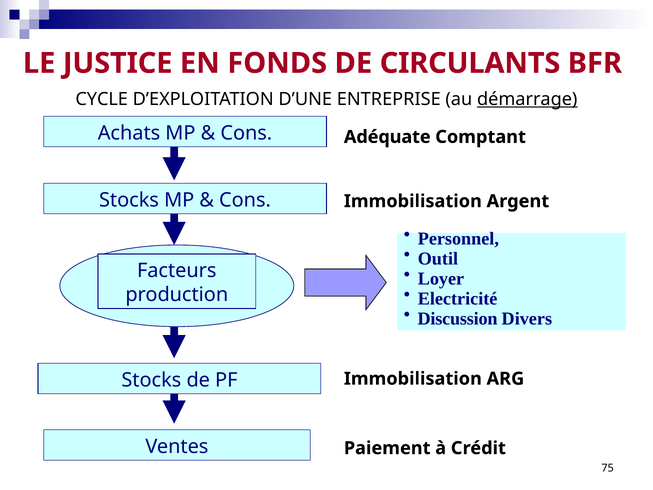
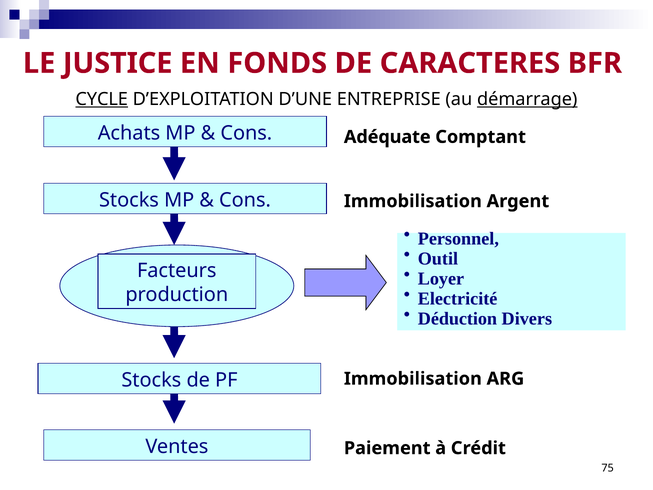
CIRCULANTS: CIRCULANTS -> CARACTERES (470, 63)
CYCLE underline: none -> present (102, 99)
Discussion: Discussion -> Déduction (457, 319)
